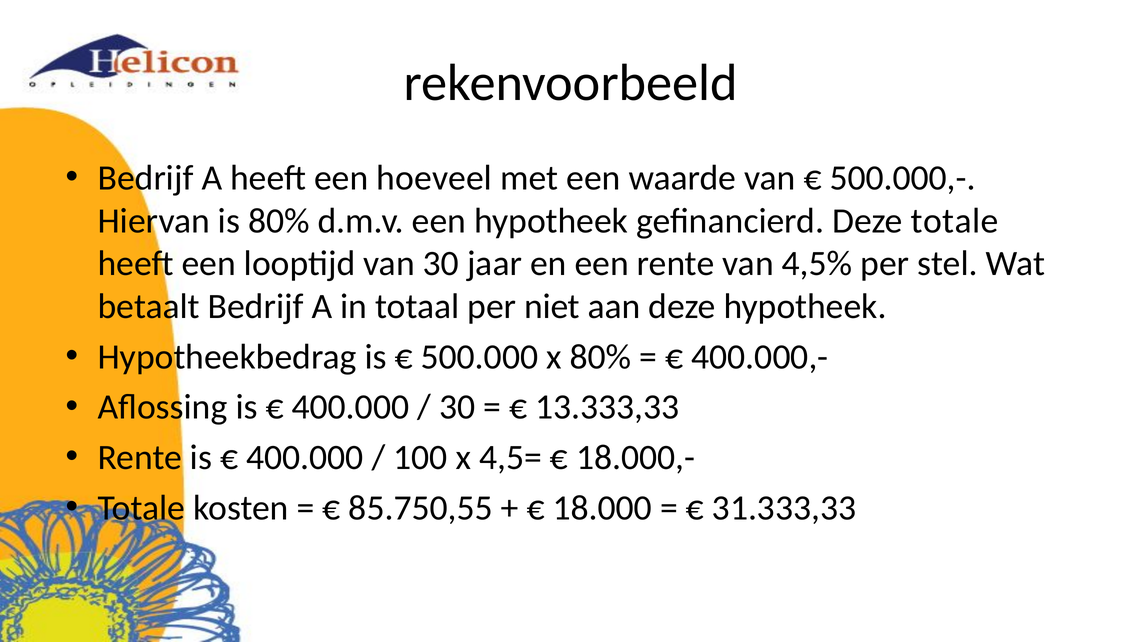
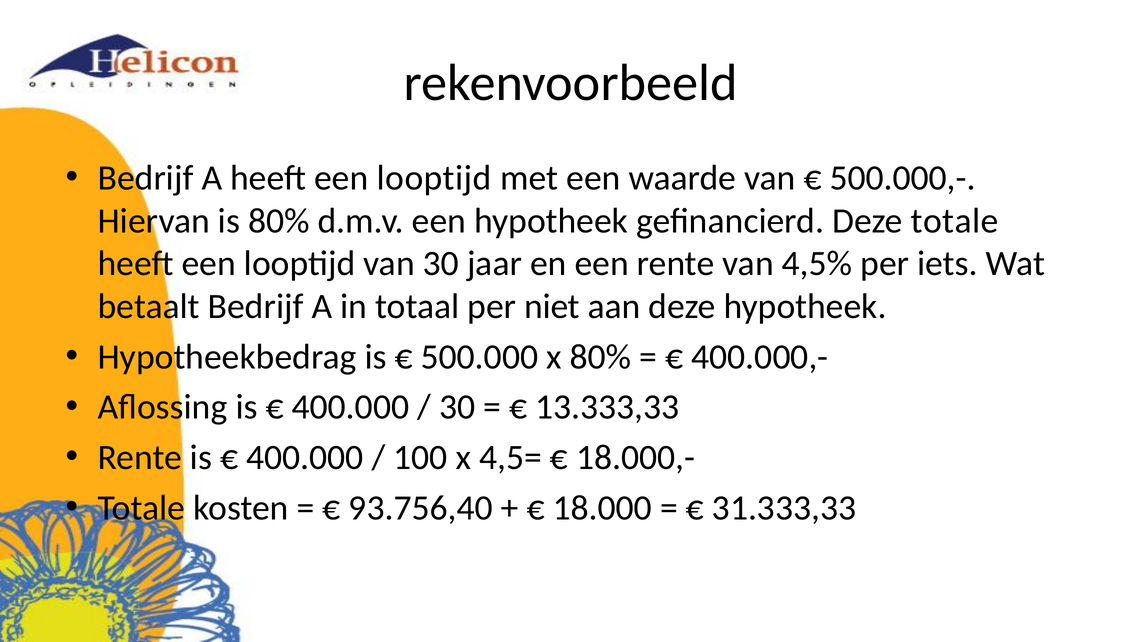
A heeft een hoeveel: hoeveel -> looptijd (434, 178)
stel: stel -> iets (947, 264)
85.750,55: 85.750,55 -> 93.756,40 (421, 508)
